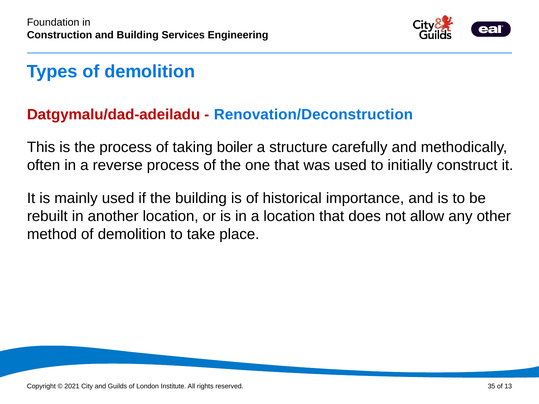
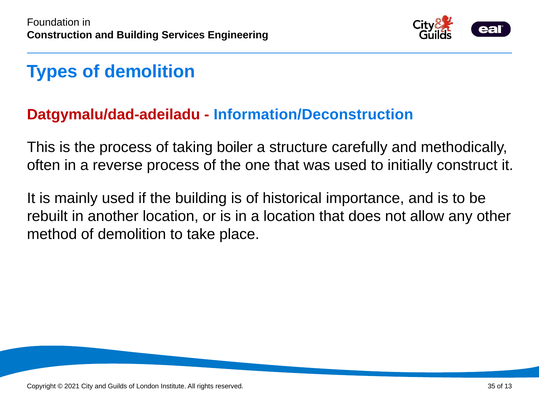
Renovation/Deconstruction: Renovation/Deconstruction -> Information/Deconstruction (313, 115)
